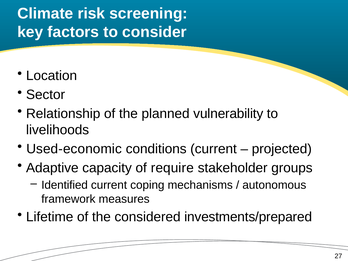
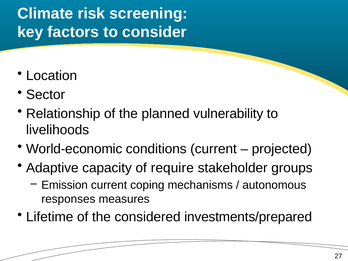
Used-economic: Used-economic -> World-economic (74, 149)
Identified: Identified -> Emission (65, 185)
framework: framework -> responses (68, 199)
